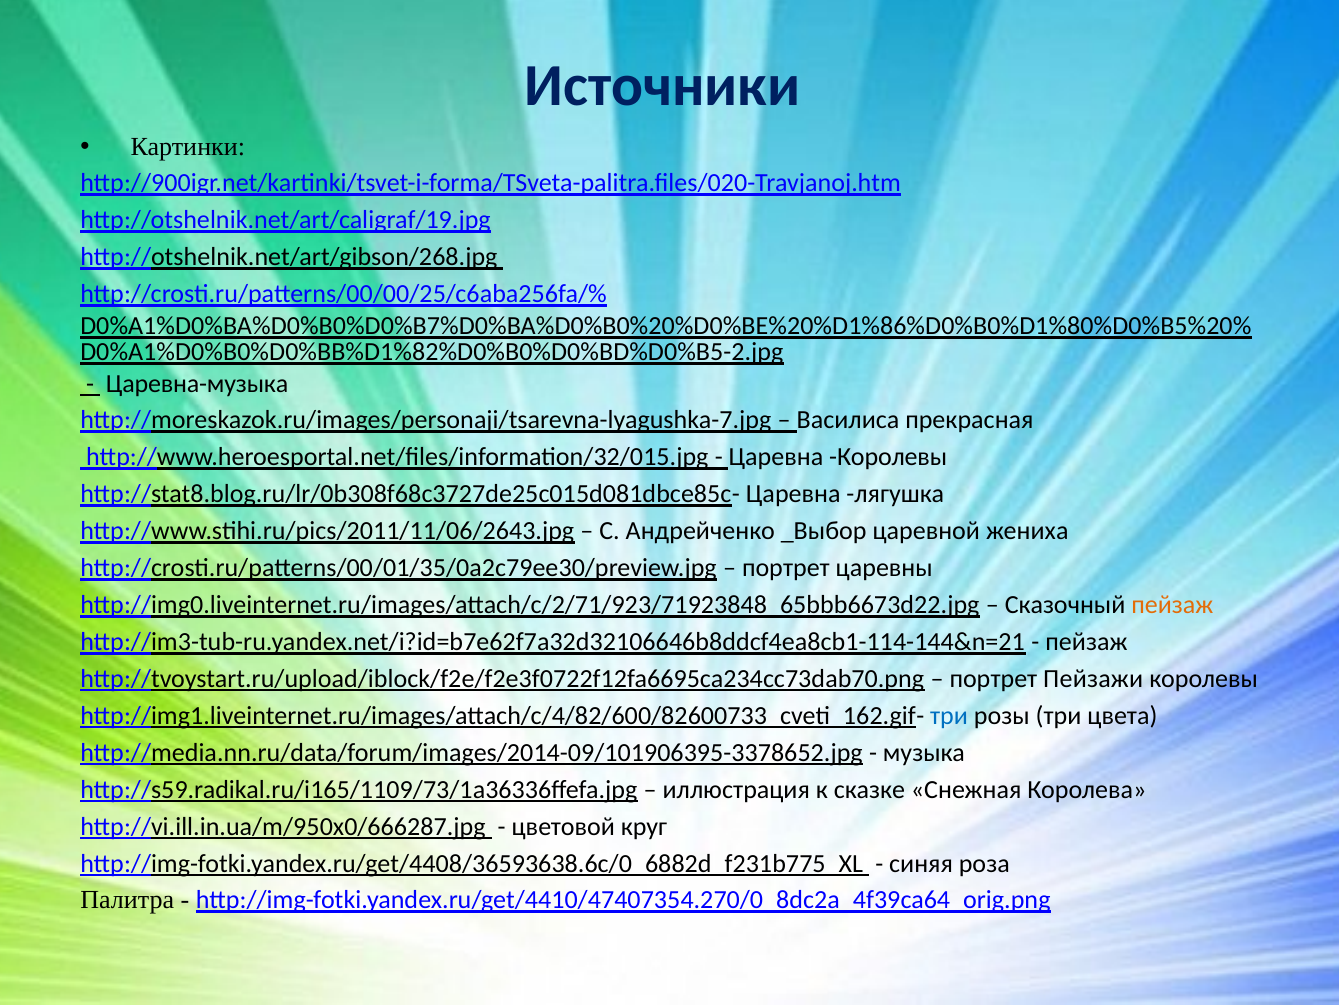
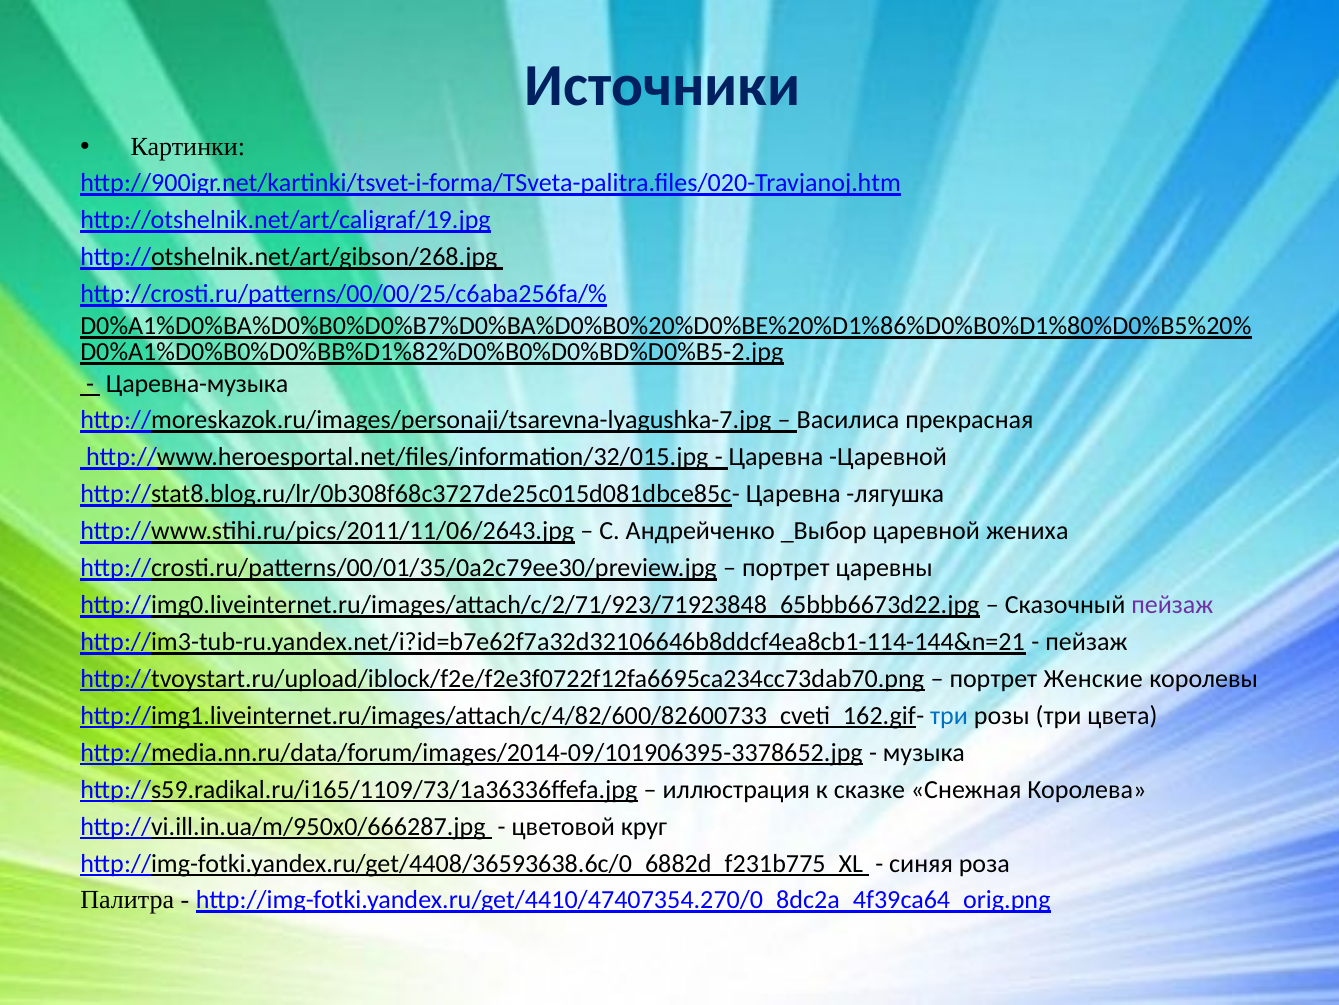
Царевна Королевы: Королевы -> Царевной (888, 457)
пейзаж colour: orange -> purple (1172, 604)
Пейзажи: Пейзажи -> Женские (1093, 678)
